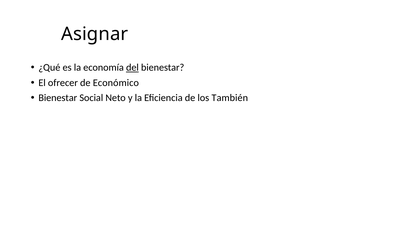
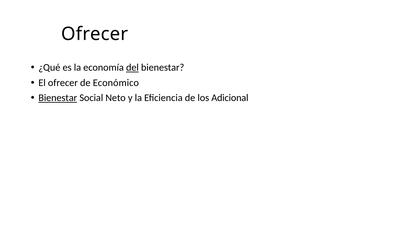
Asignar: Asignar -> Ofrecer (95, 34)
Bienestar underline: none -> present (58, 98)
También: También -> Adicional (230, 98)
